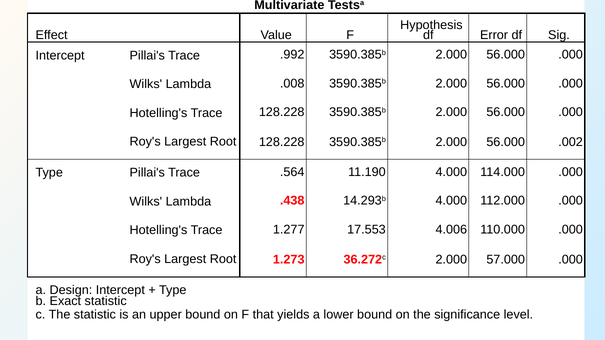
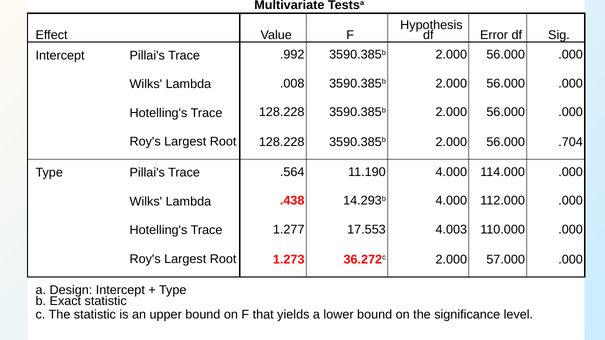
.002: .002 -> .704 (571, 142)
4.006: 4.006 -> 4.003 (451, 230)
